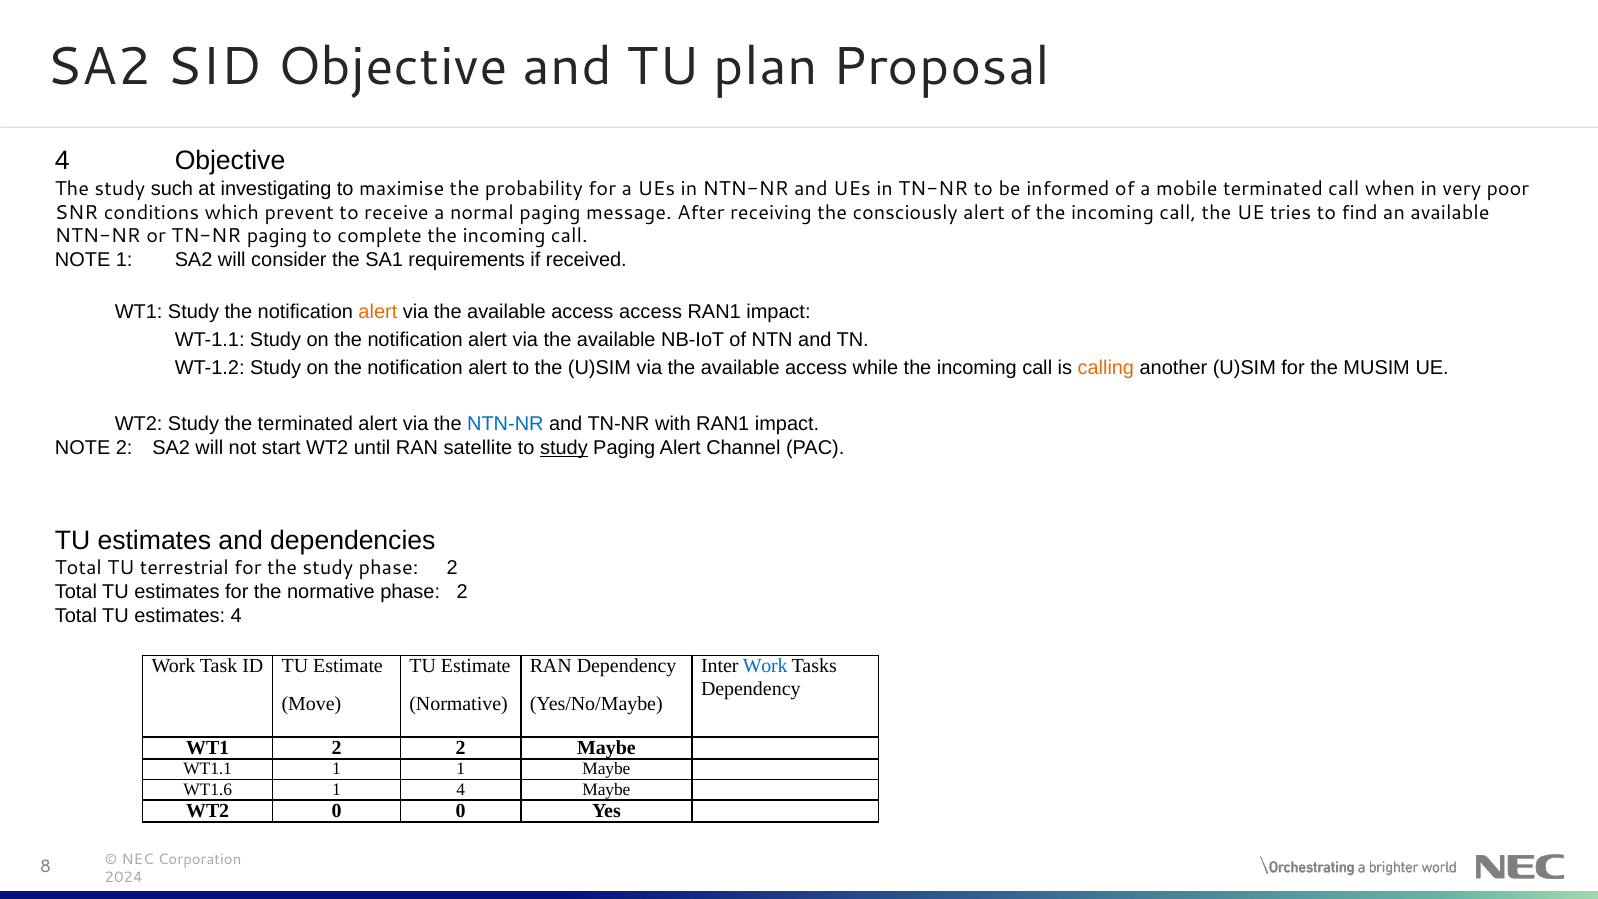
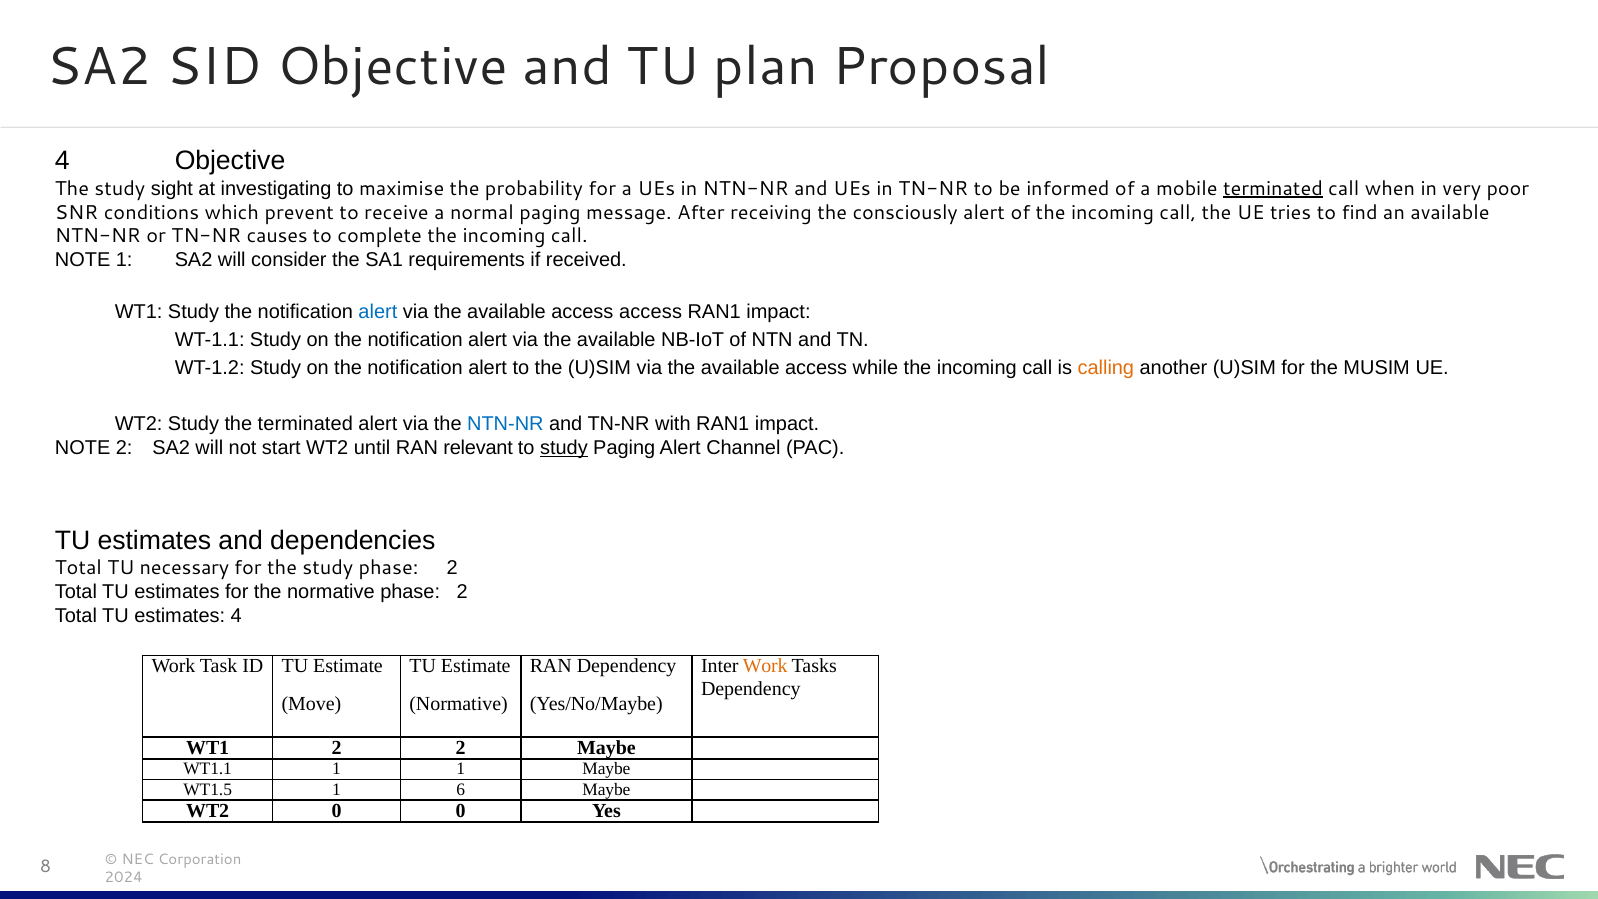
such: such -> sight (172, 188)
terminated underline: none -> present (1273, 188)
TN-NR paging: paging -> causes (277, 236)
alert colour: orange -> blue (378, 312)
satellite: satellite -> relevant (478, 448)
terrestrial: terrestrial -> necessary (184, 568)
Work colour: blue -> orange (765, 666)
WT1.6: WT1.6 -> WT1.5 (208, 789)
1 4: 4 -> 6 (461, 789)
